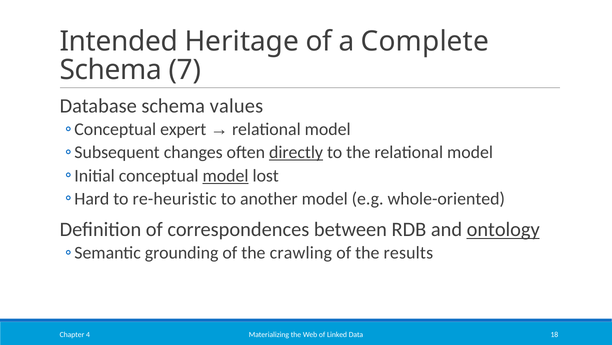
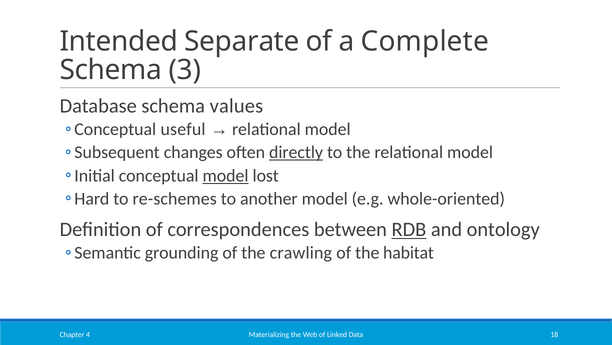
Heritage: Heritage -> Separate (242, 41)
7: 7 -> 3 (185, 70)
expert: expert -> useful (183, 129)
re-heuristic: re-heuristic -> re-schemes (175, 198)
RDB underline: none -> present (409, 229)
ontology underline: present -> none (503, 229)
results: results -> habitat (409, 252)
